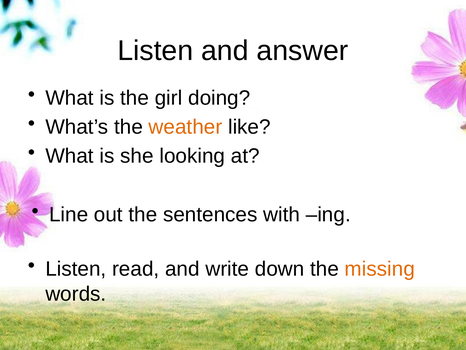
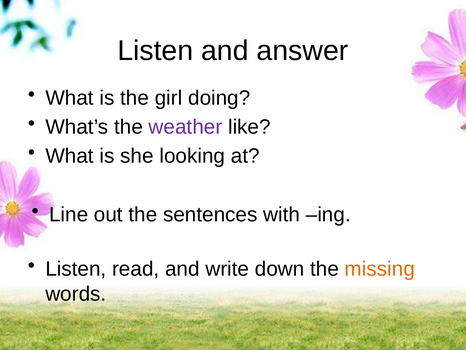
weather colour: orange -> purple (185, 127)
